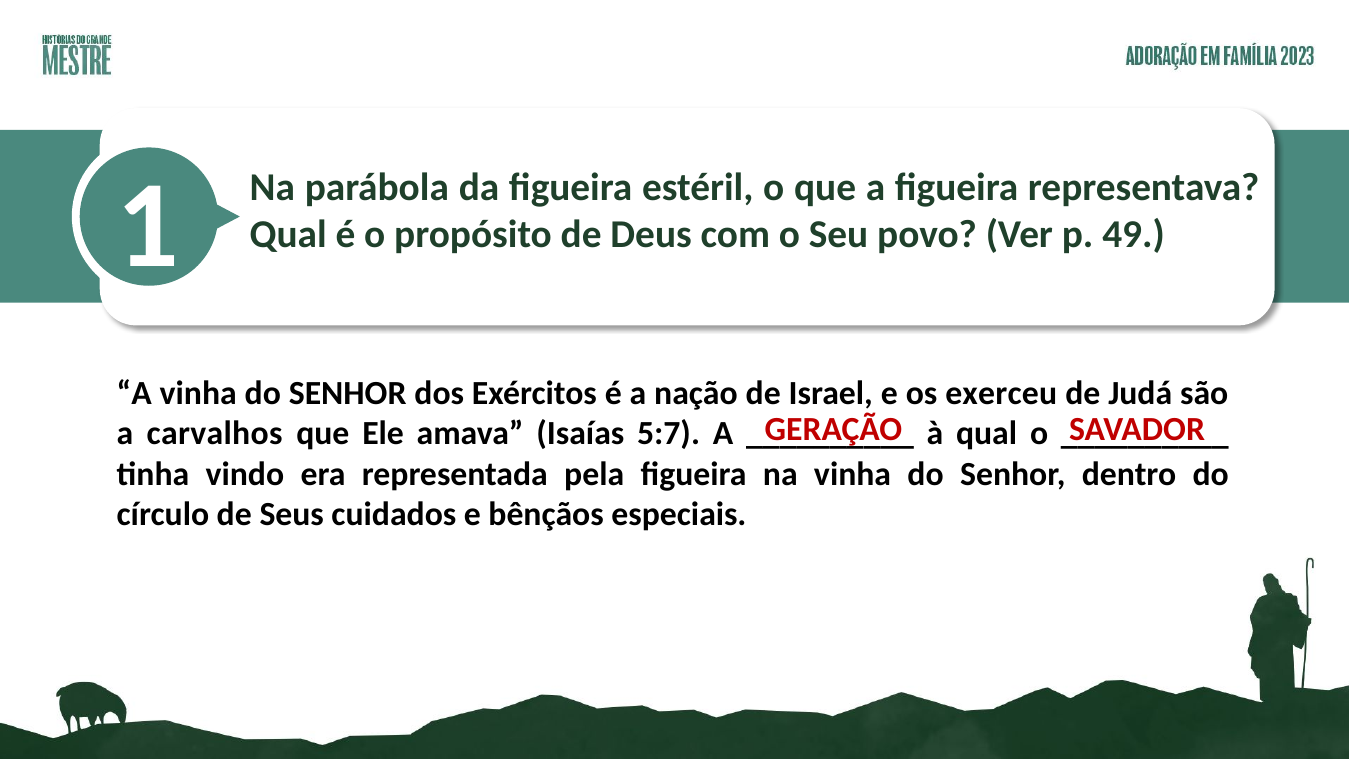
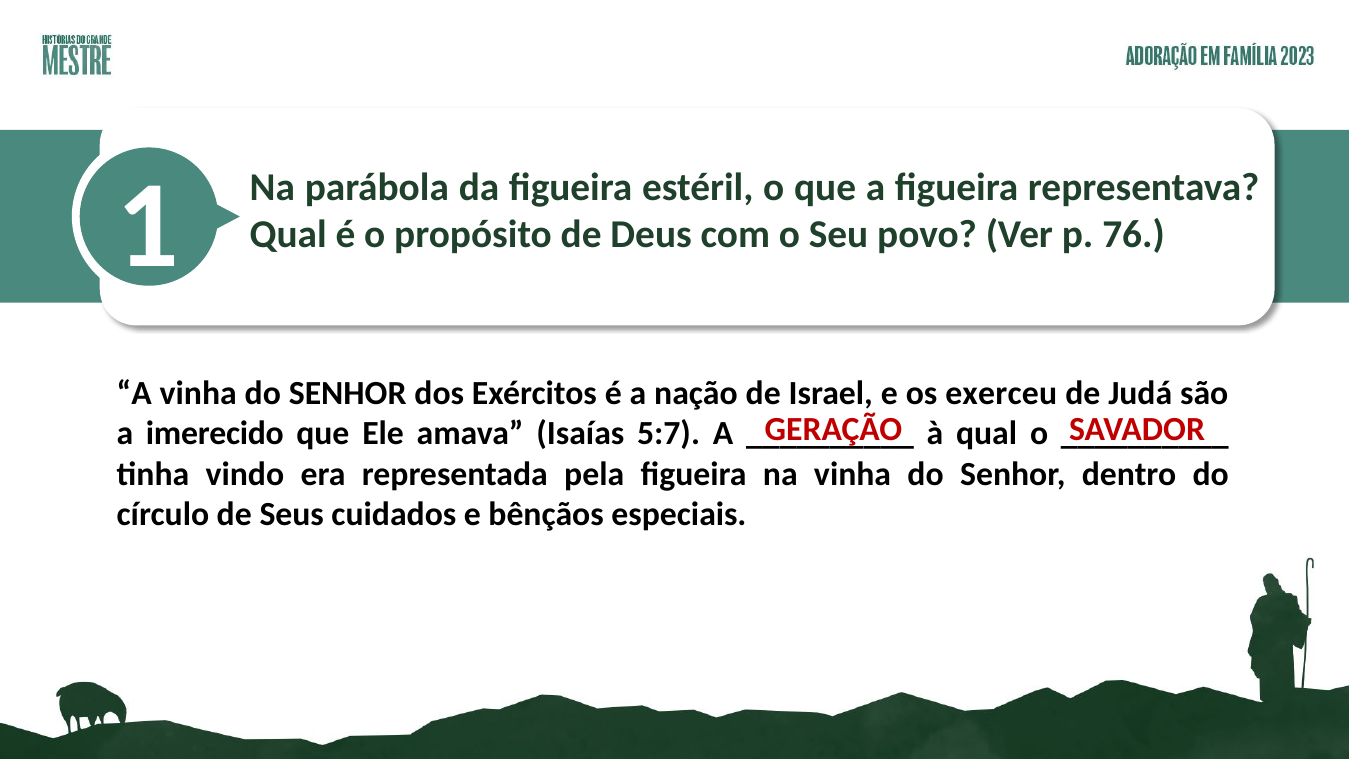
49: 49 -> 76 (1134, 234)
carvalhos: carvalhos -> imerecido (215, 434)
